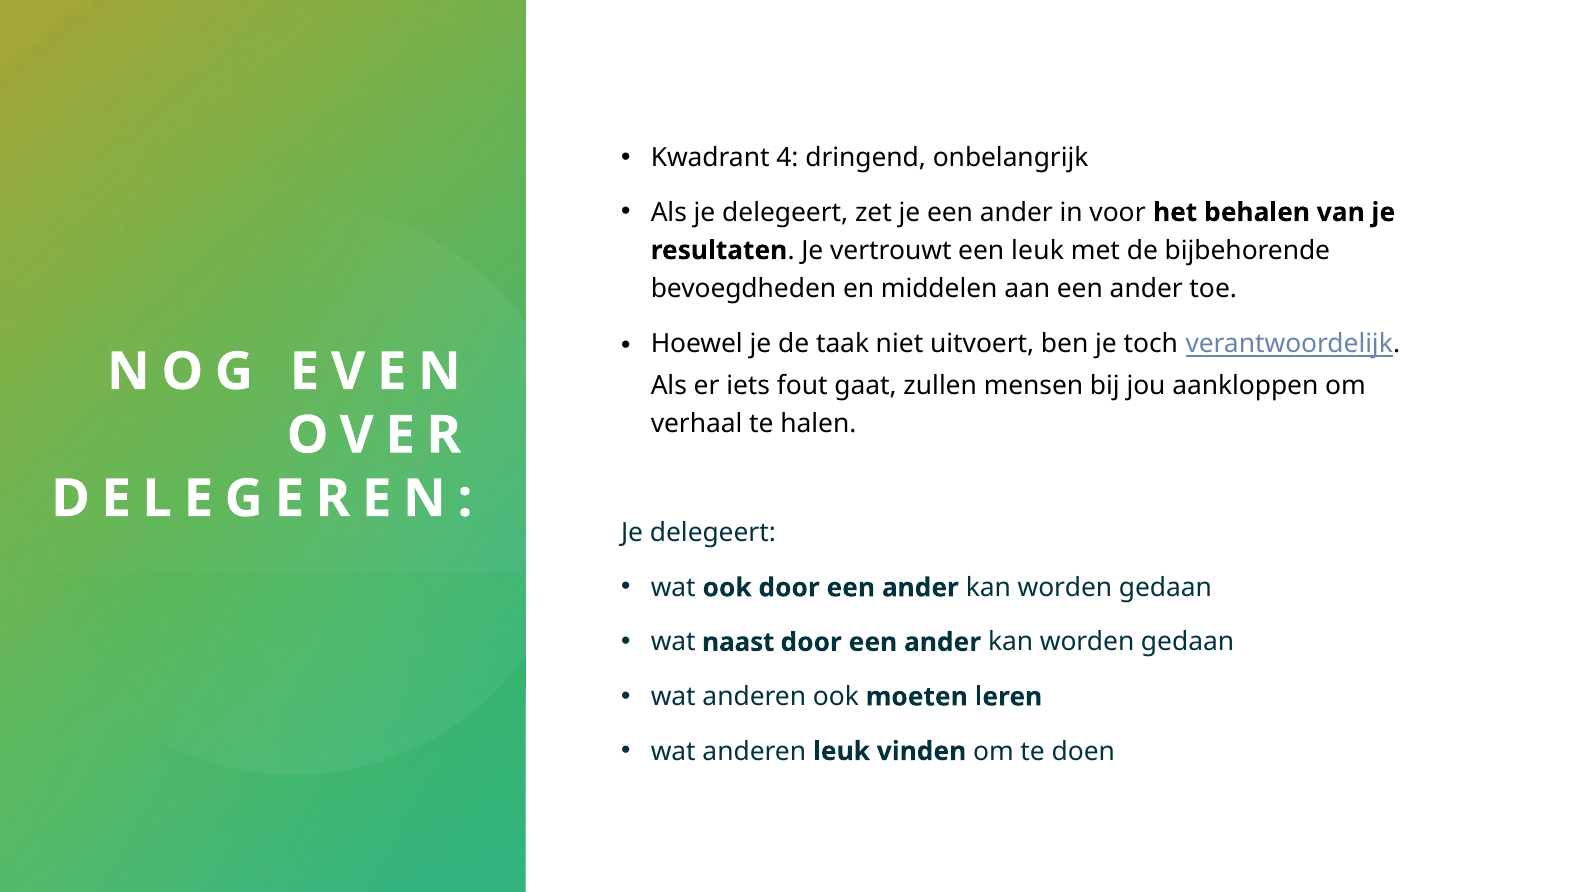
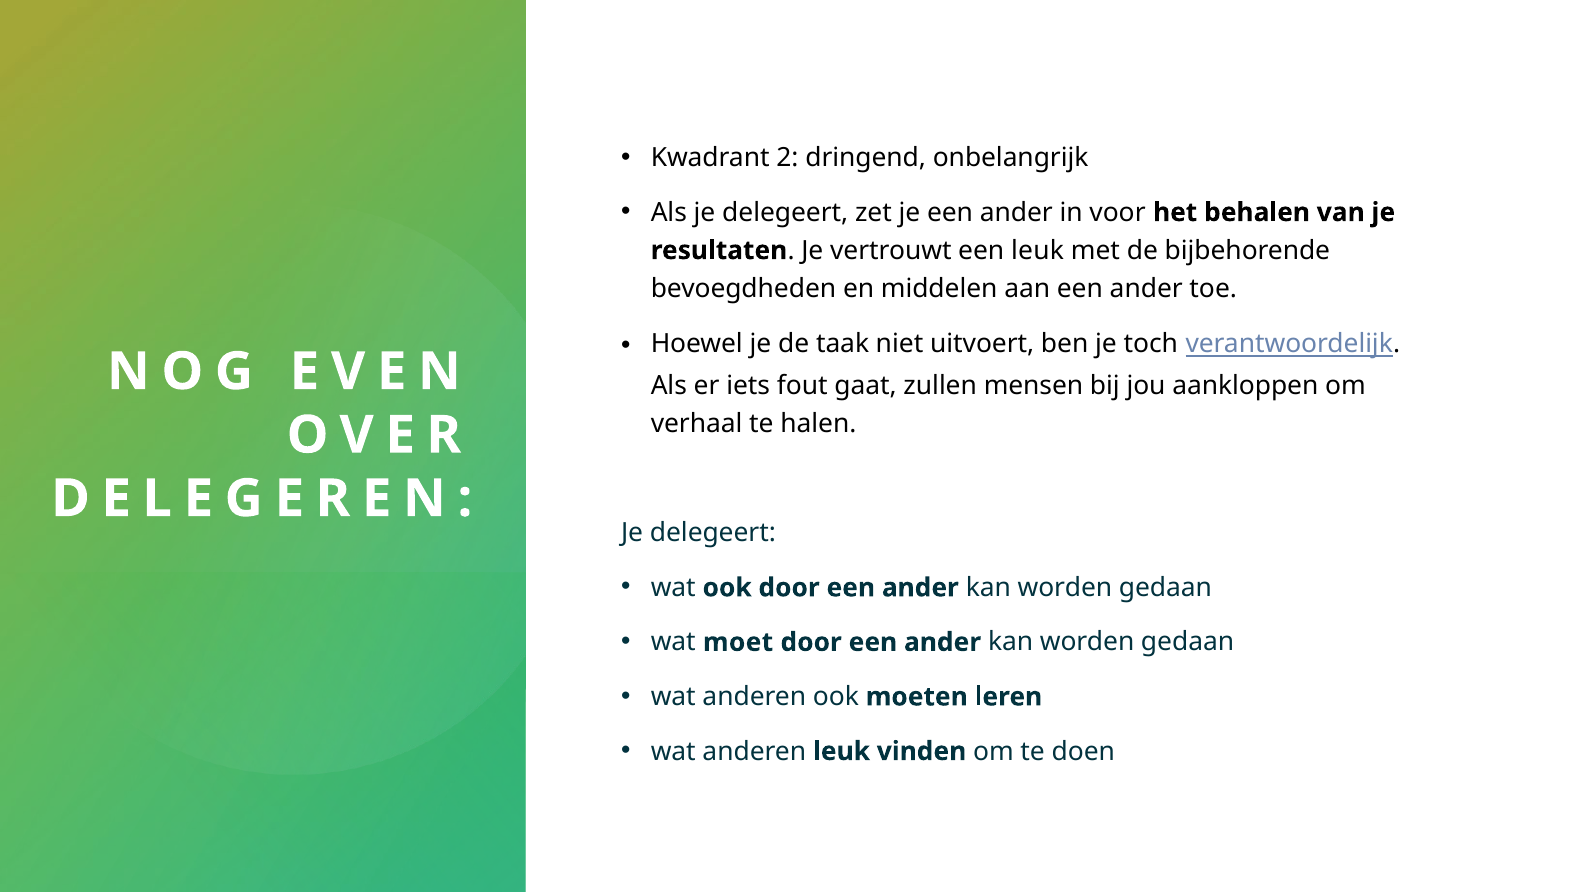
4: 4 -> 2 (787, 158)
naast: naast -> moet (738, 642)
